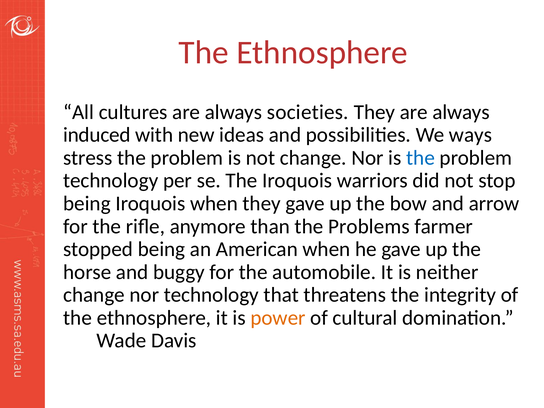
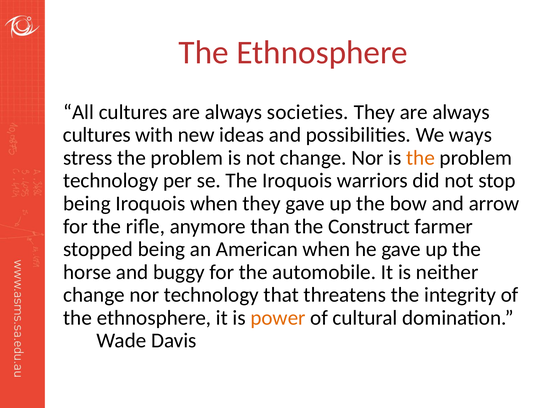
induced: induced -> cultures (97, 135)
the colour: blue -> orange (421, 158)
Problems: Problems -> Construct (369, 226)
